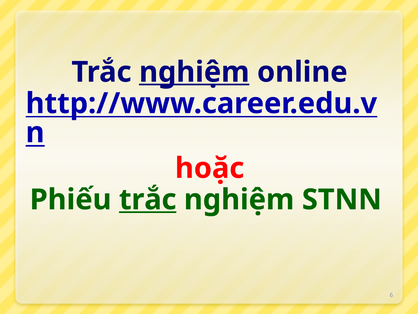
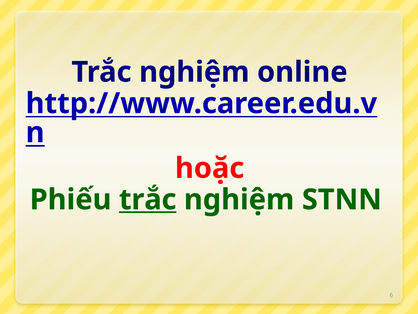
nghiệm underline: present -> none (194, 72)
